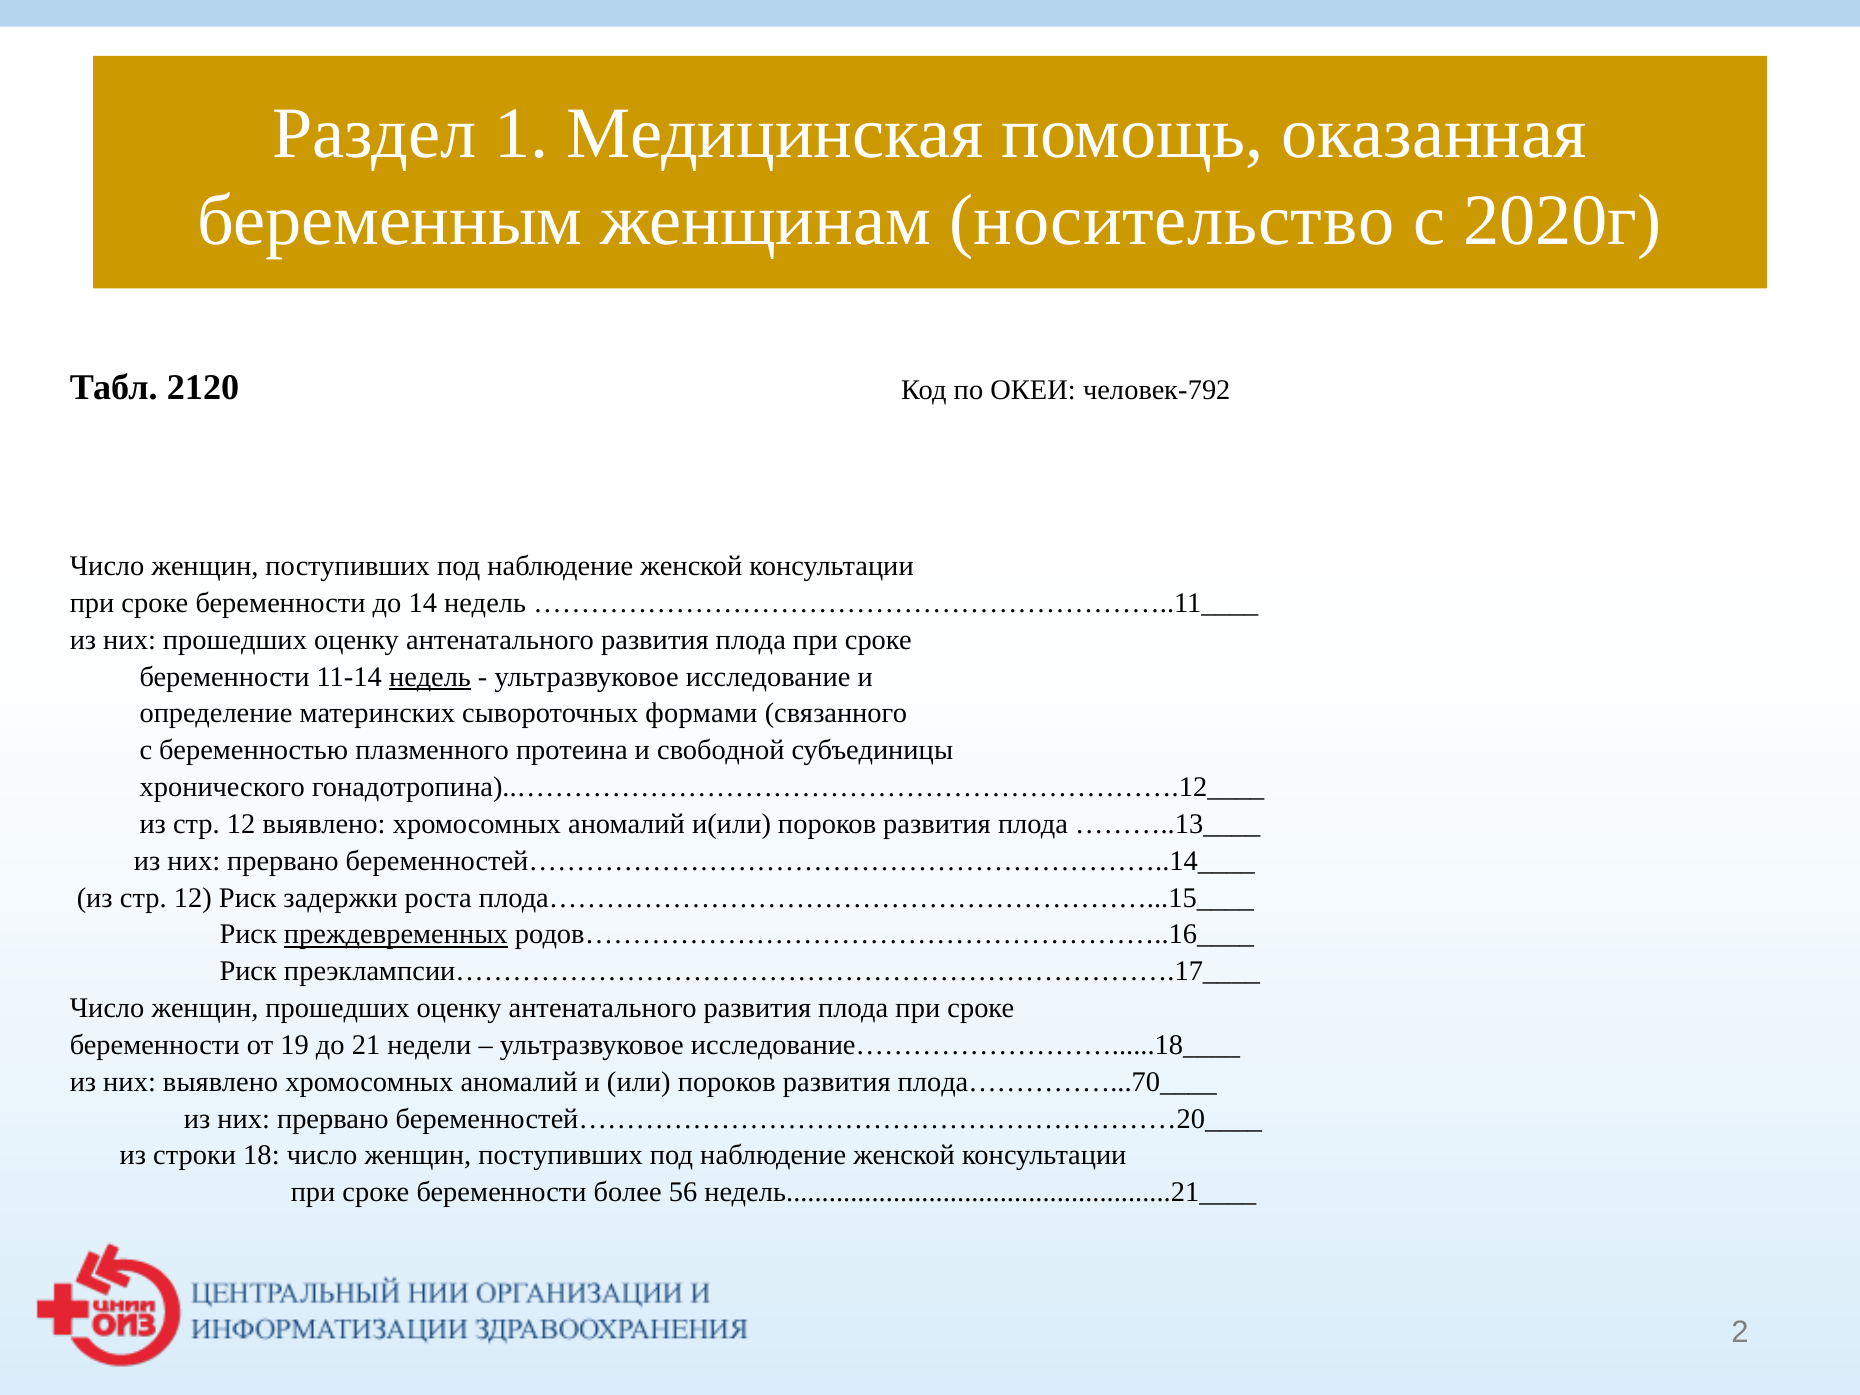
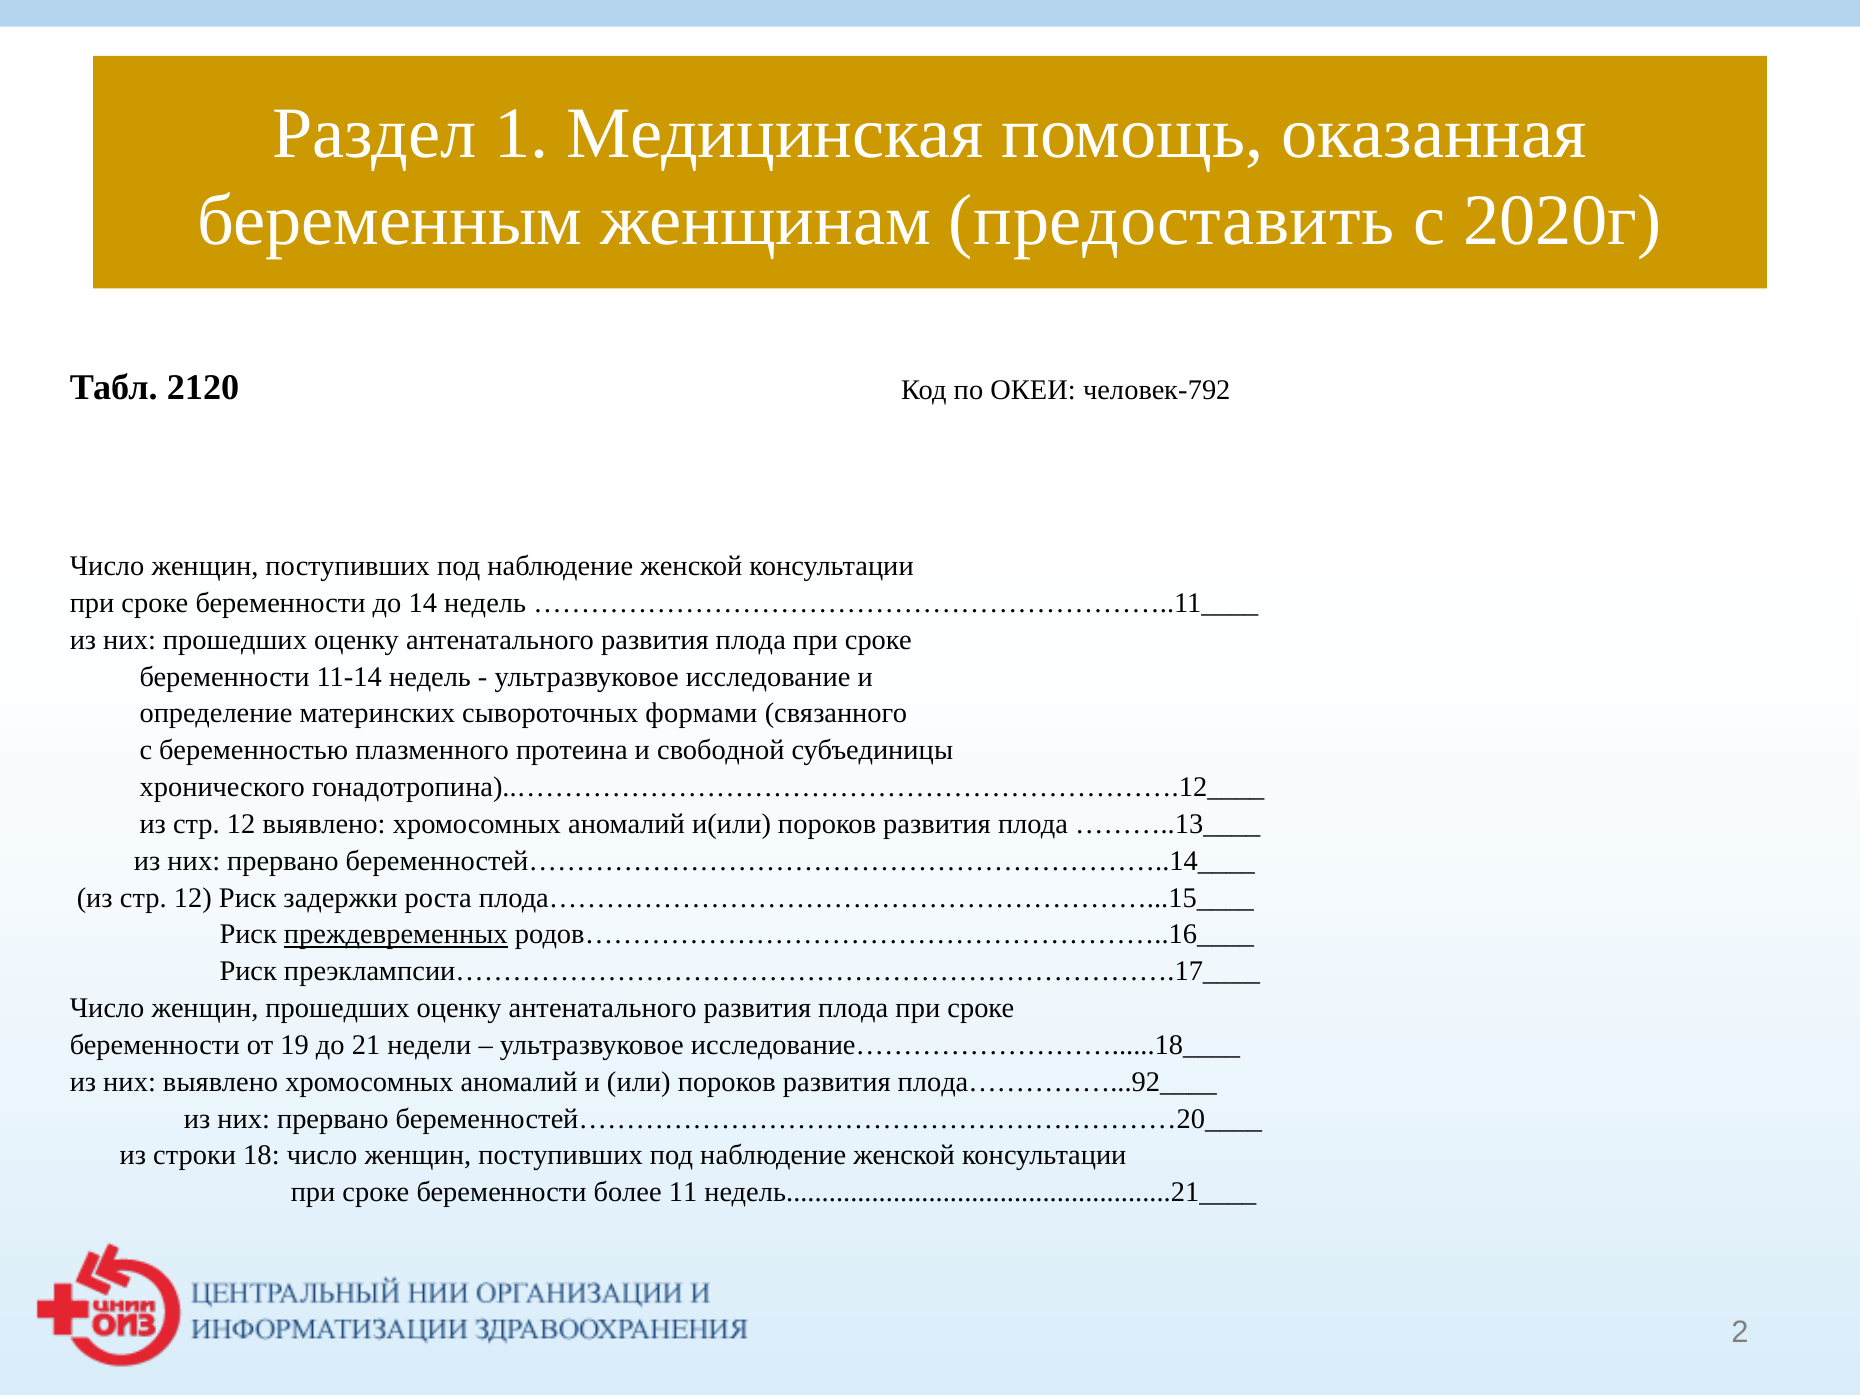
носительство: носительство -> предоставить (1172, 220)
недель underline: present -> none (430, 677)
плода……………...70____: плода……………...70____ -> плода……………...92____ (1057, 1082)
56: 56 -> 11 (683, 1192)
